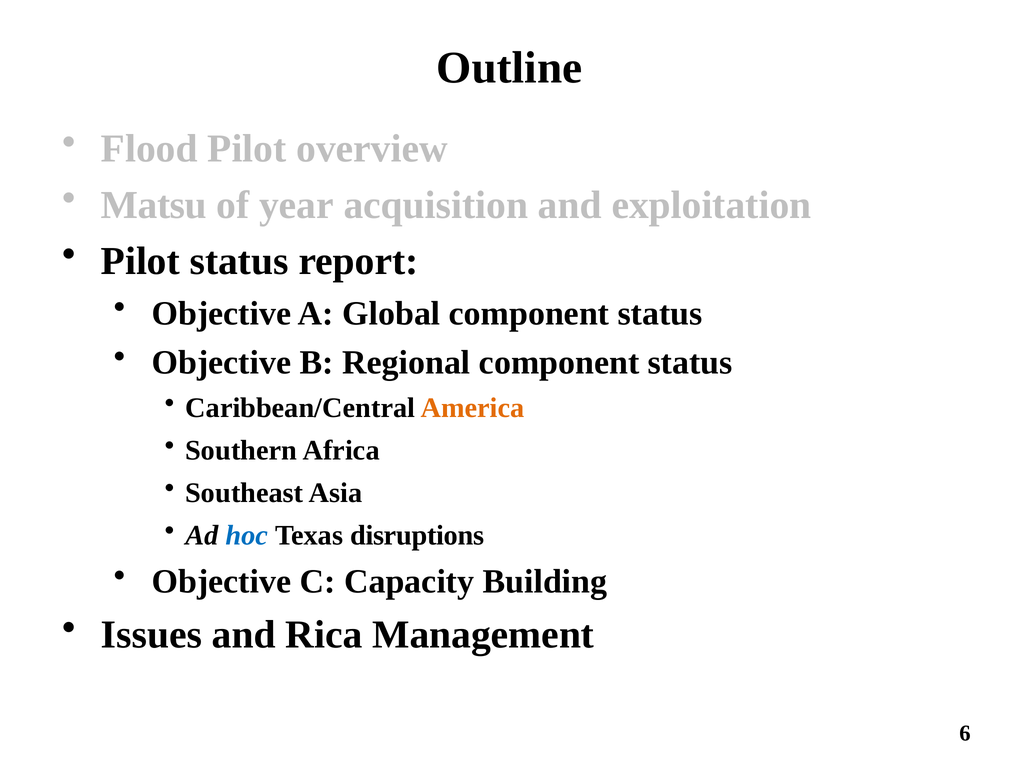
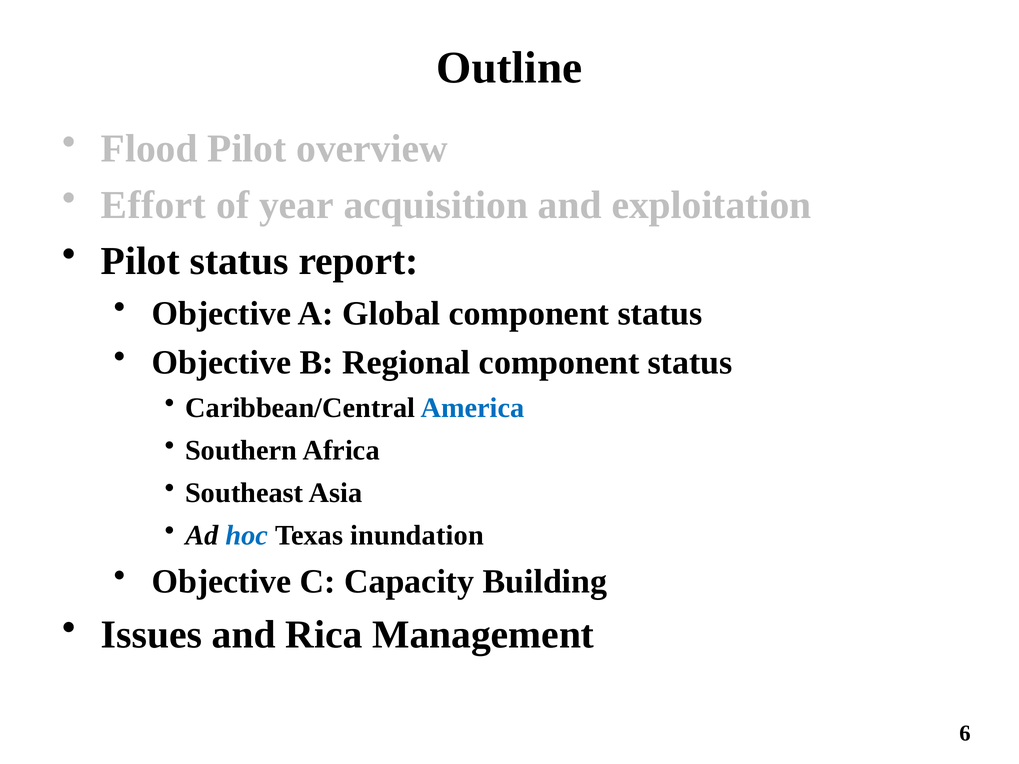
Matsu: Matsu -> Effort (153, 205)
America colour: orange -> blue (473, 408)
disruptions: disruptions -> inundation (417, 536)
